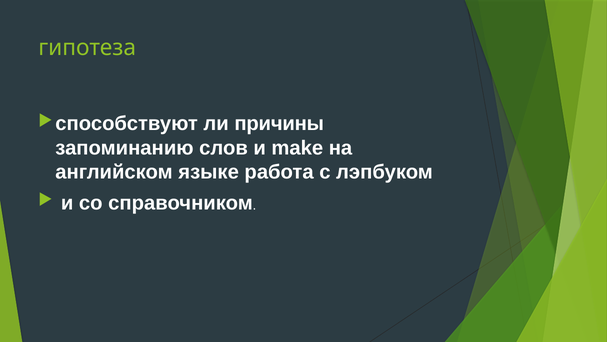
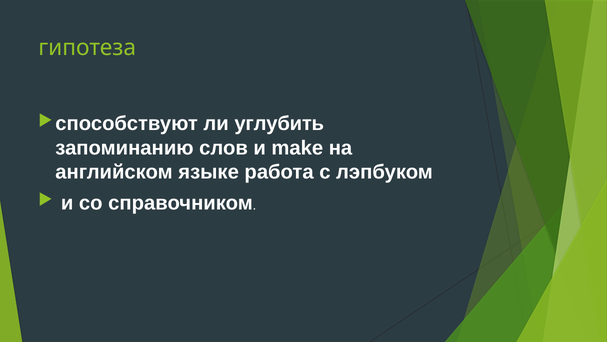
причины: причины -> углубить (279, 123)
